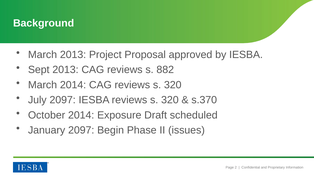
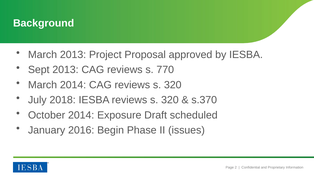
882: 882 -> 770 (165, 70)
July 2097: 2097 -> 2018 (63, 100)
January 2097: 2097 -> 2016 (81, 131)
